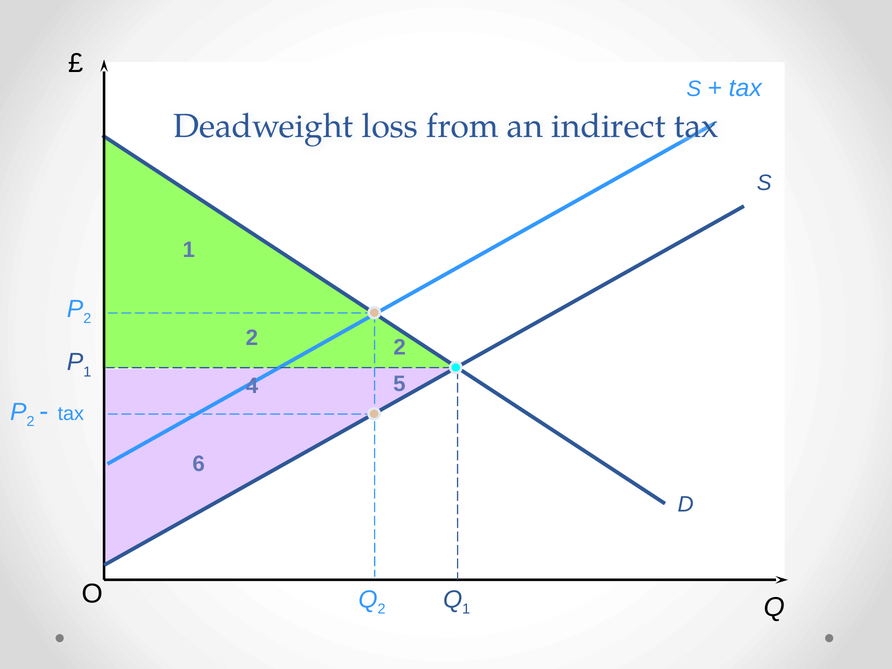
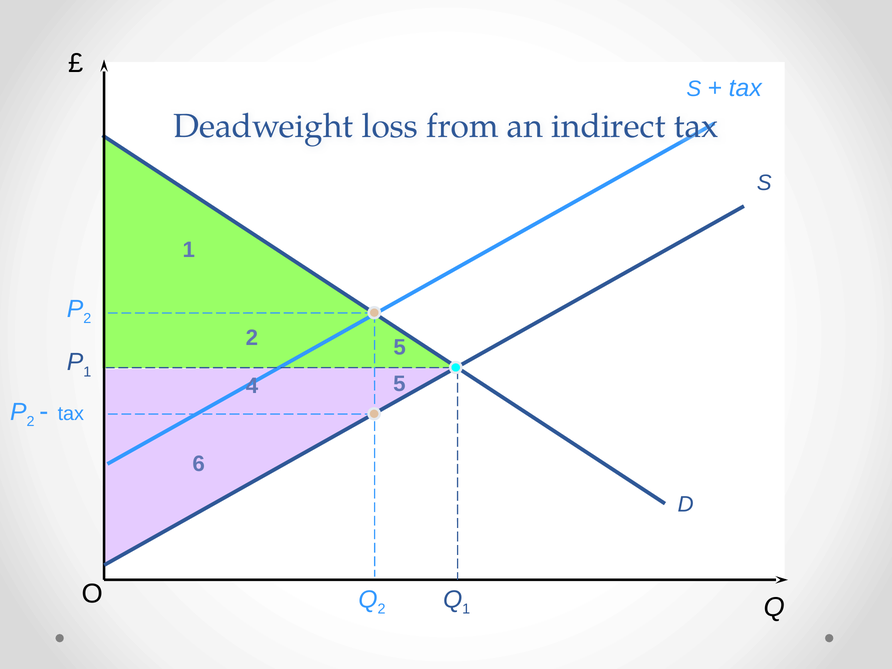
2 2: 2 -> 5 (400, 347)
